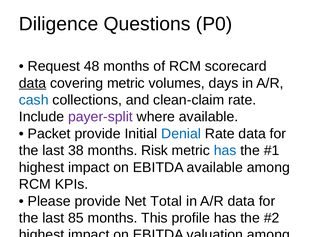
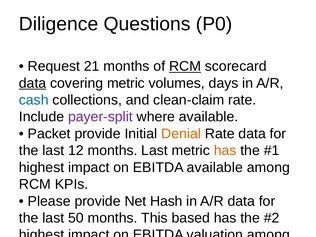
48: 48 -> 21 (92, 66)
RCM underline: none -> present (185, 66)
Denial colour: blue -> orange (181, 134)
38: 38 -> 12 (76, 151)
months Risk: Risk -> Last (155, 151)
has colour: blue -> orange (225, 151)
Total: Total -> Hash (166, 201)
85: 85 -> 50 (76, 218)
profile: profile -> based (191, 218)
